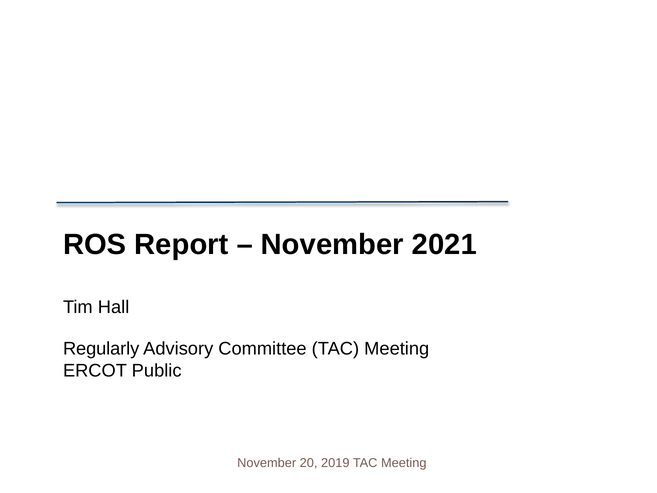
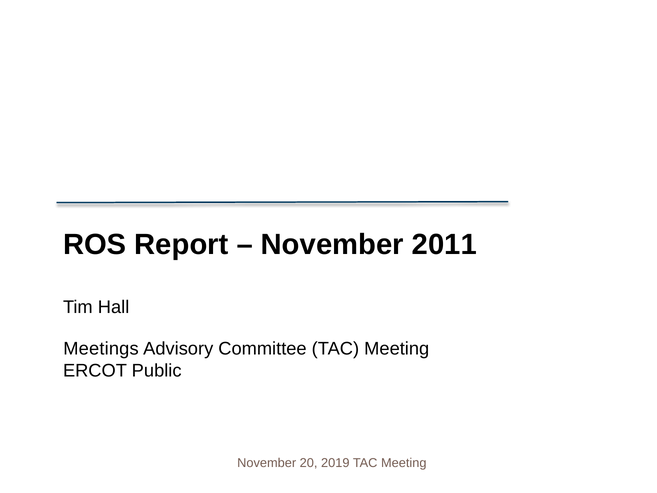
2021: 2021 -> 2011 (444, 244)
Regularly: Regularly -> Meetings (101, 349)
